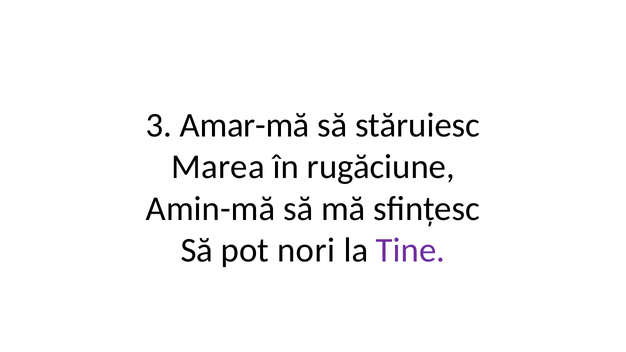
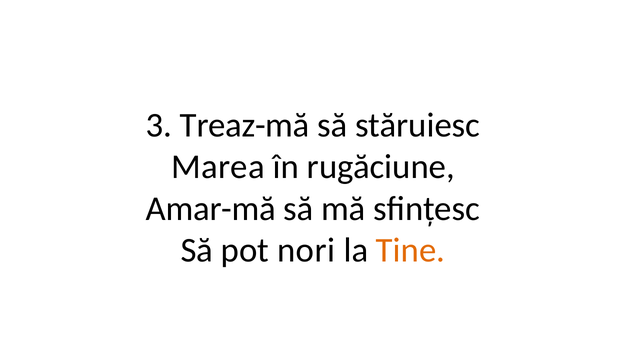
Amar-mă: Amar-mă -> Treaz-mă (245, 125)
Amin-mă: Amin-mă -> Amar-mă (211, 209)
Tine colour: purple -> orange (411, 250)
